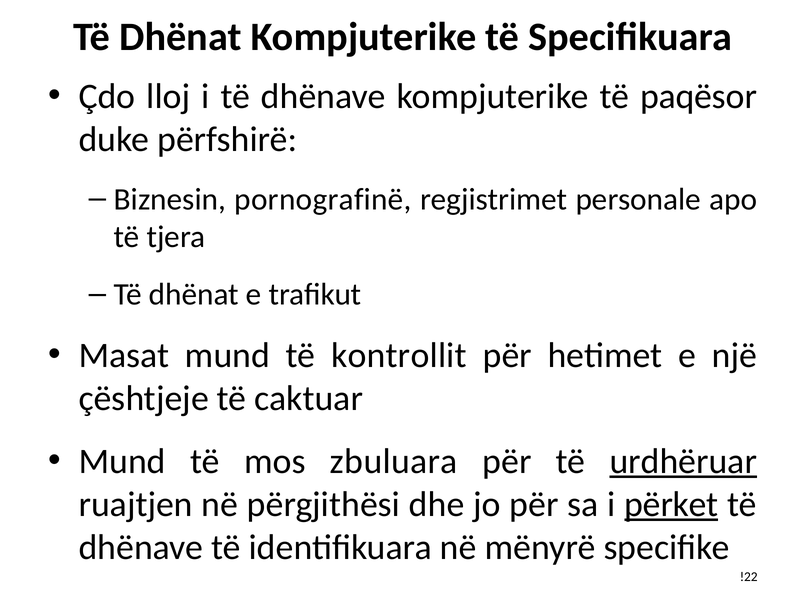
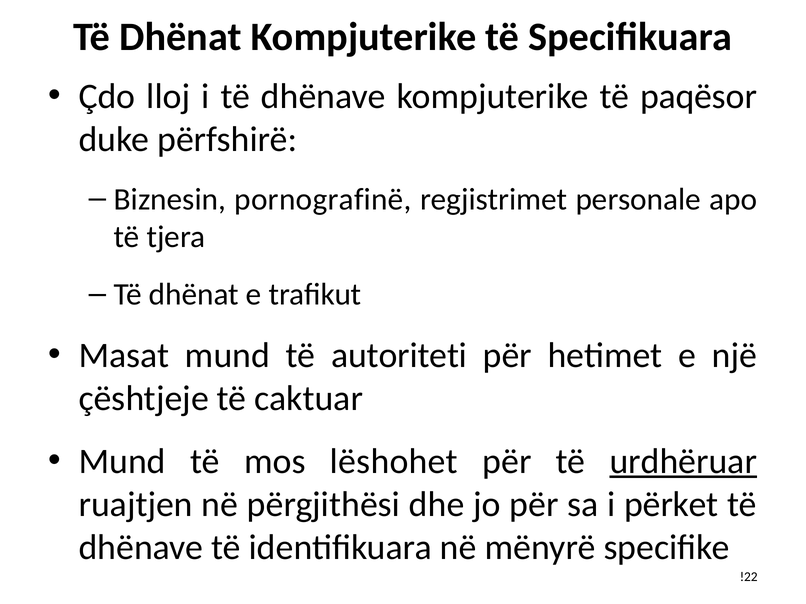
kontrollit: kontrollit -> autoriteti (399, 356)
zbuluara: zbuluara -> lëshohet (394, 462)
përket underline: present -> none (671, 505)
